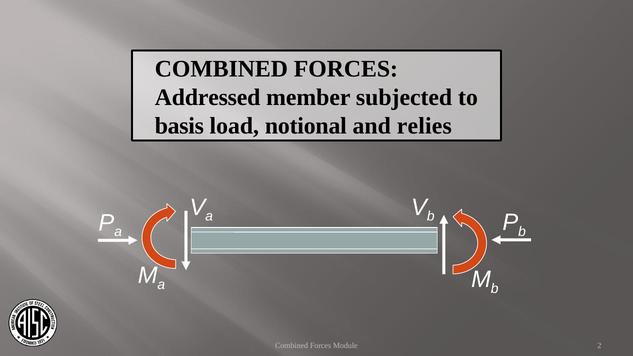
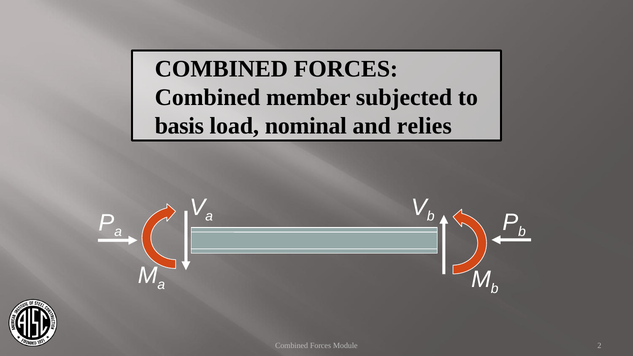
Addressed: Addressed -> Combined (208, 97)
notional: notional -> nominal (306, 126)
